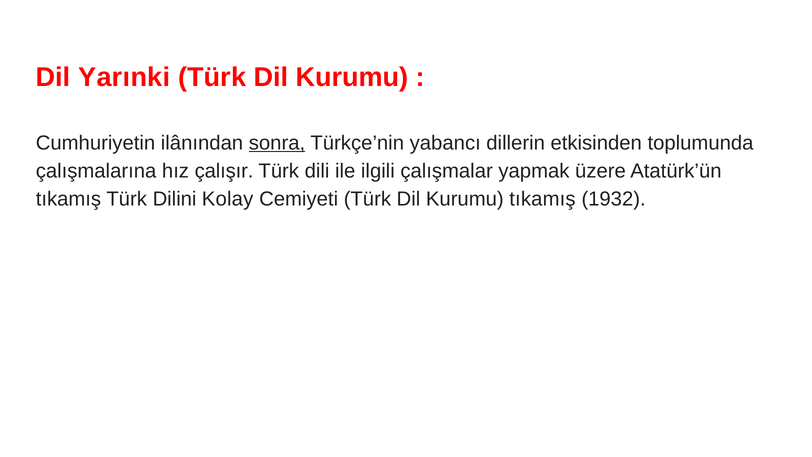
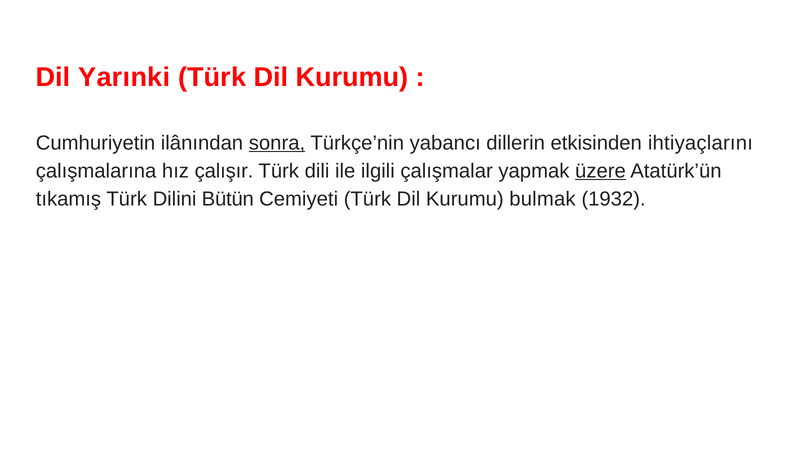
toplumunda: toplumunda -> ihtiyaçlarını (700, 143)
üzere underline: none -> present (600, 171)
Kolay: Kolay -> Bütün (228, 199)
Kurumu tıkamış: tıkamış -> bulmak (542, 199)
